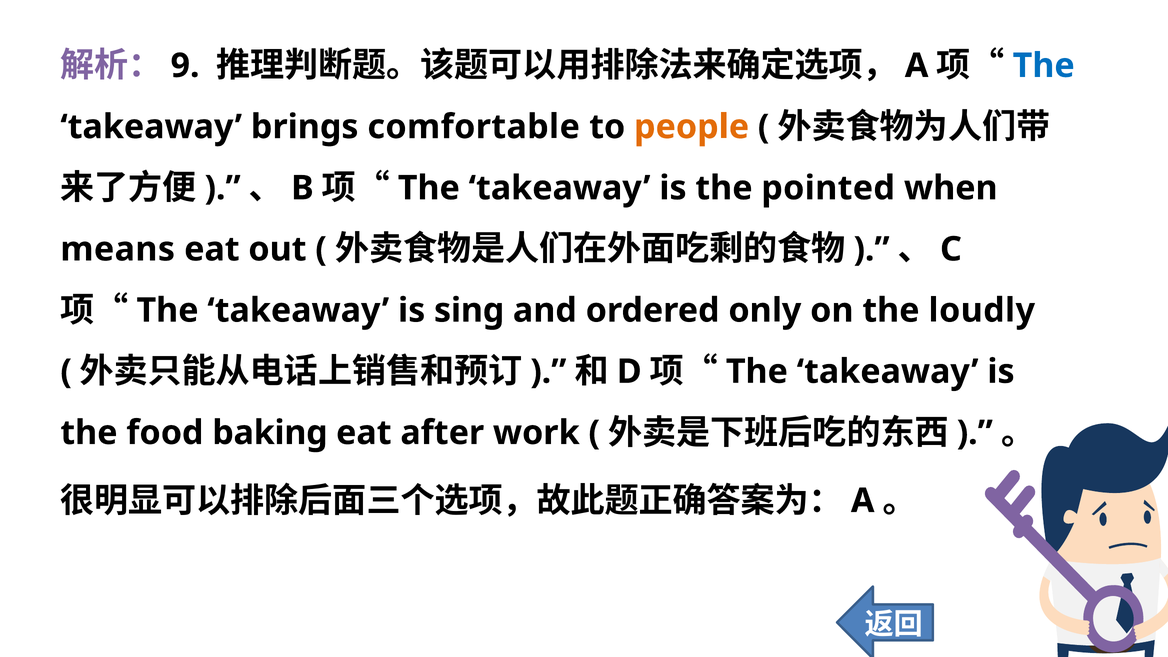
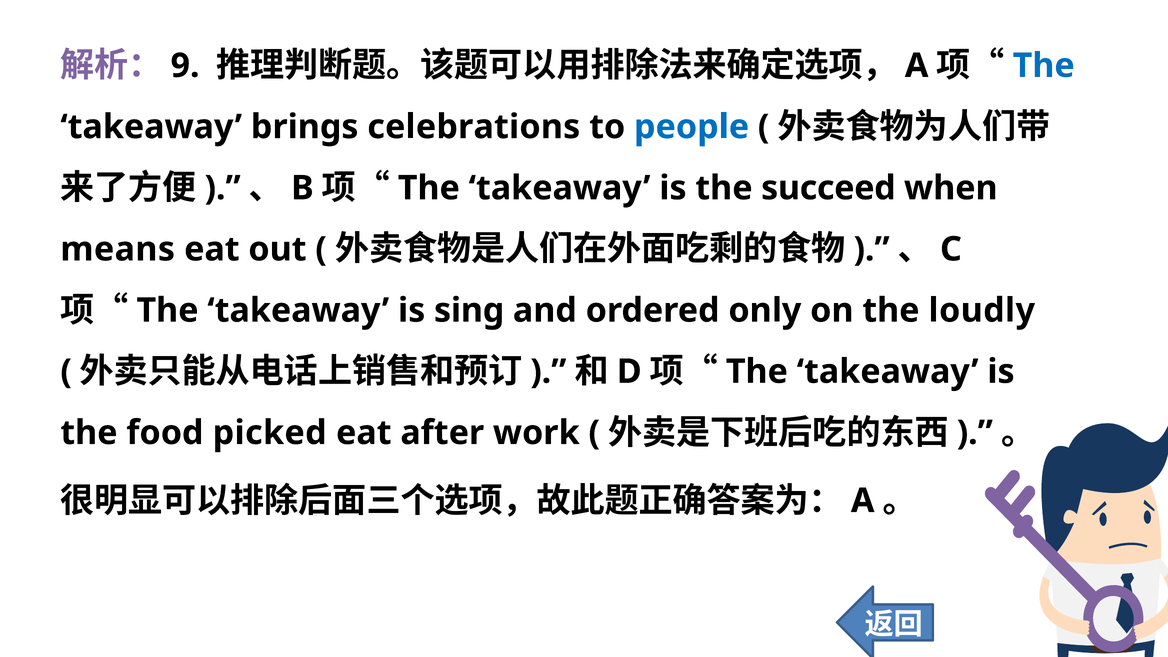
comfortable: comfortable -> celebrations (474, 127)
people colour: orange -> blue (692, 127)
pointed: pointed -> succeed (828, 188)
baking: baking -> picked (270, 433)
